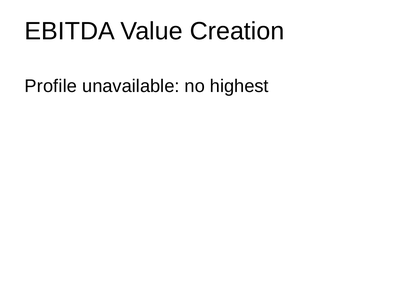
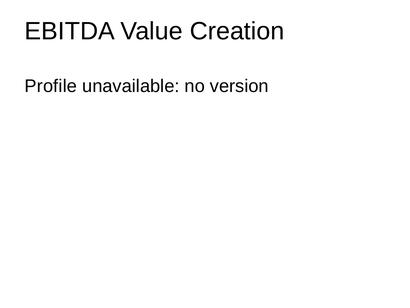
highest: highest -> version (239, 86)
